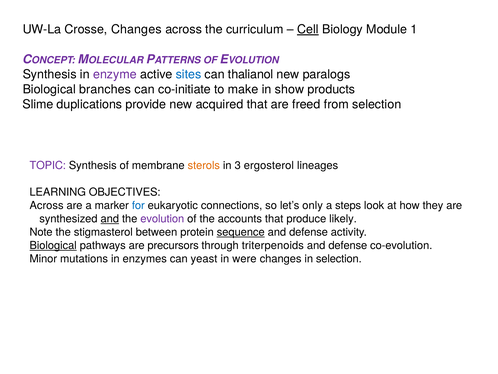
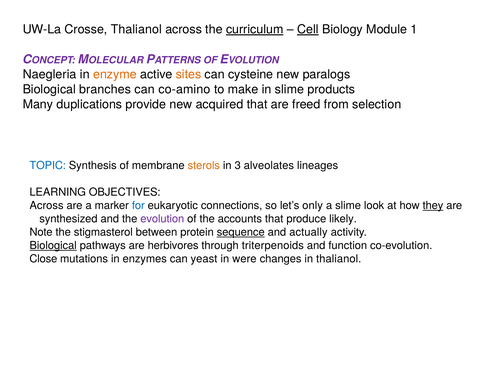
Crosse Changes: Changes -> Thalianol (136, 29)
curriculum underline: none -> present (255, 29)
Synthesis: Synthesis -> Naegleria (50, 74)
enzyme colour: purple -> orange (115, 74)
sites colour: blue -> orange (189, 74)
thalianol: thalianol -> cysteine (251, 74)
co-initiate: co-initiate -> co-amino (184, 89)
in show: show -> slime (289, 89)
Slime: Slime -> Many (38, 104)
TOPIC colour: purple -> blue (48, 165)
ergosterol: ergosterol -> alveolates (269, 165)
a steps: steps -> slime (348, 205)
they underline: none -> present (433, 205)
and underline: present -> none (110, 219)
defense: defense -> actually (308, 232)
precursors: precursors -> herbivores (173, 245)
defense: defense -> function (348, 245)
Minor: Minor -> Close (43, 258)
in selection: selection -> thalianol (339, 258)
